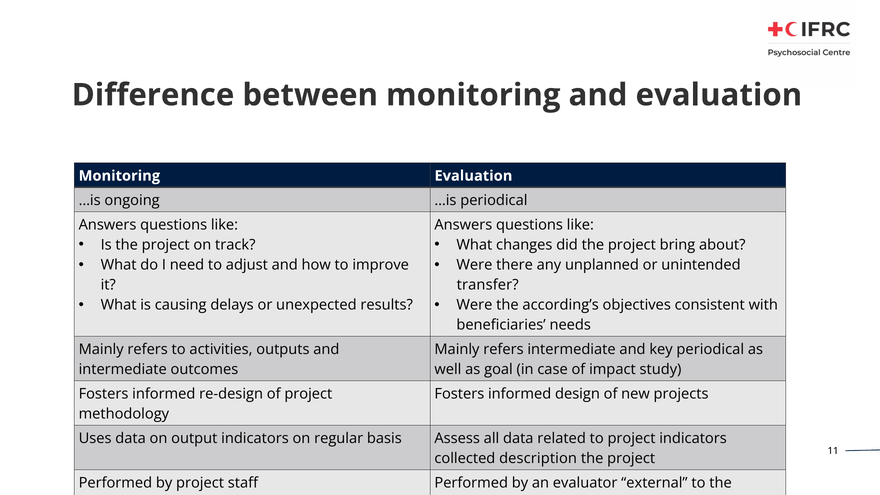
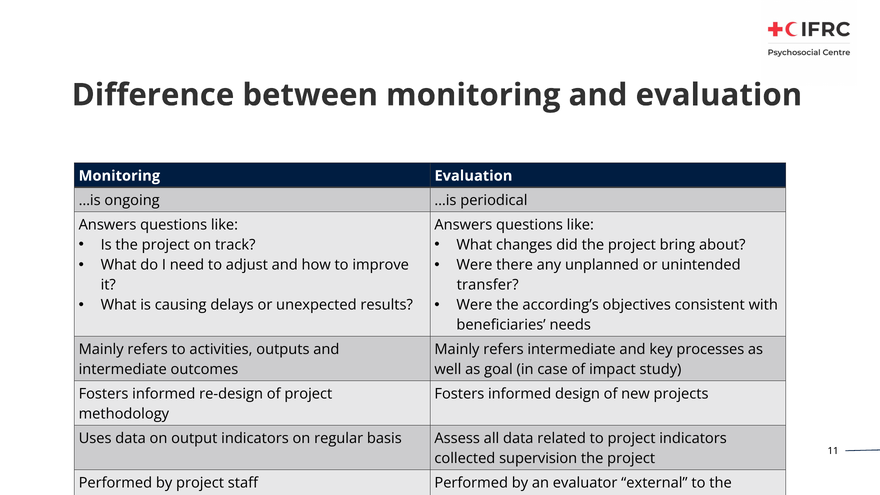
key periodical: periodical -> processes (710, 349)
description: description -> supervision (538, 458)
